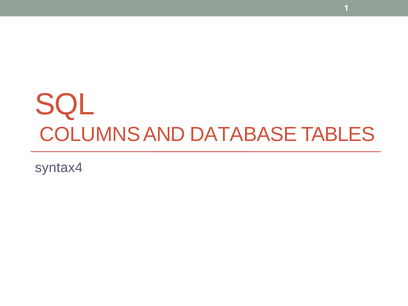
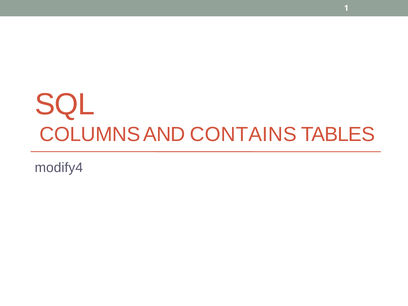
DATABASE: DATABASE -> CONTAINS (243, 134)
syntax4: syntax4 -> modify4 (59, 168)
